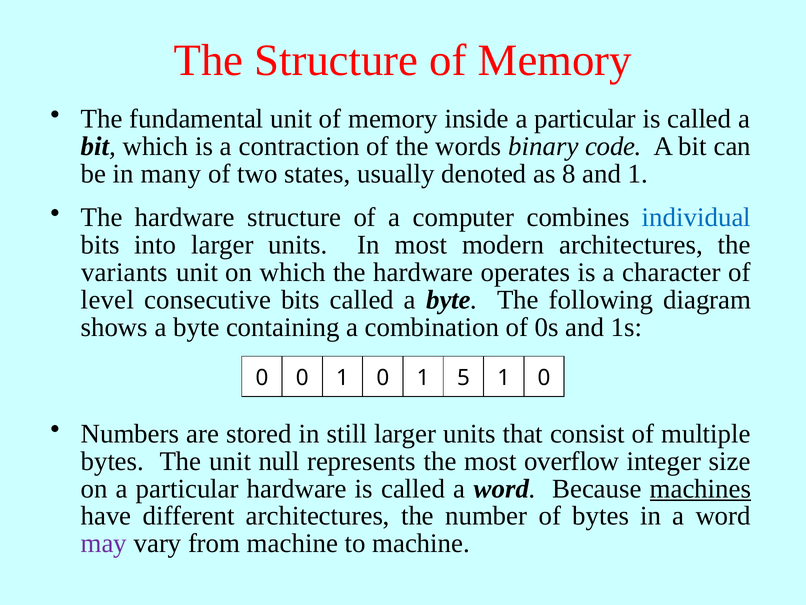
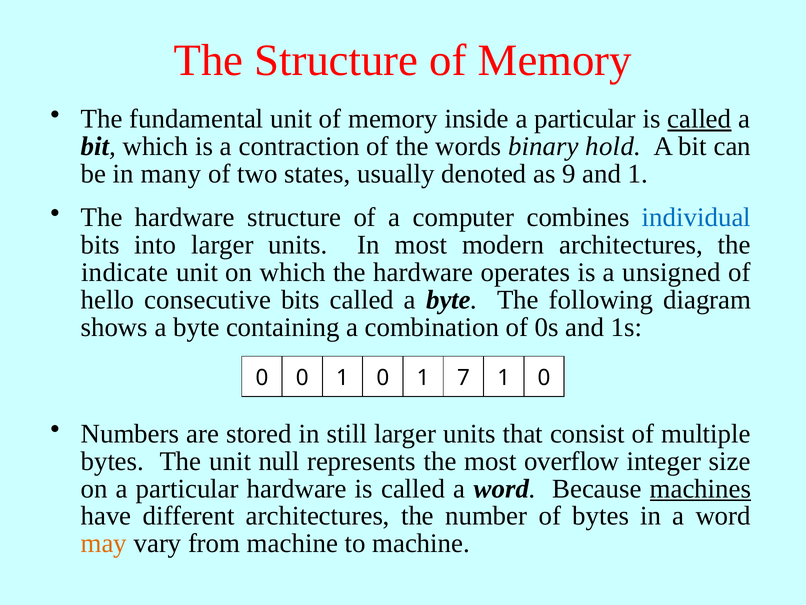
called underline: none -> present (699, 119)
code: code -> hold (613, 146)
8: 8 -> 9 (569, 174)
variants: variants -> indicate (125, 272)
character: character -> unsigned (672, 272)
level: level -> hello (108, 300)
5: 5 -> 7 (463, 378)
may colour: purple -> orange (104, 543)
